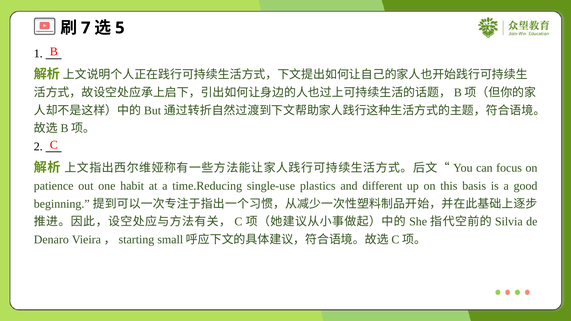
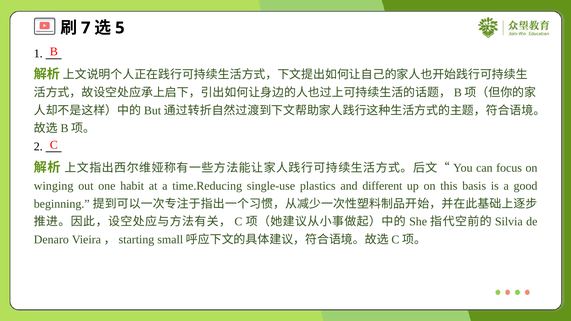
patience: patience -> winging (54, 186)
